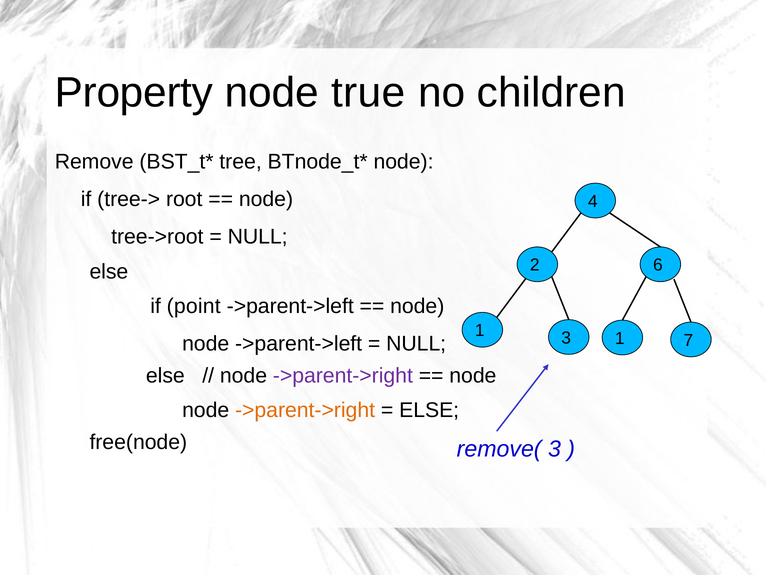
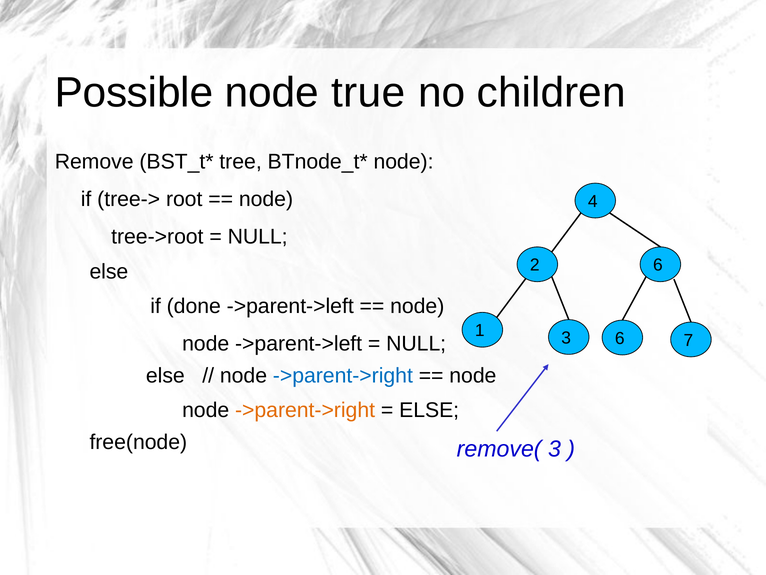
Property: Property -> Possible (134, 92)
point: point -> done (194, 306)
3 1: 1 -> 6 (620, 338)
->parent->right colour: purple -> blue (343, 375)
